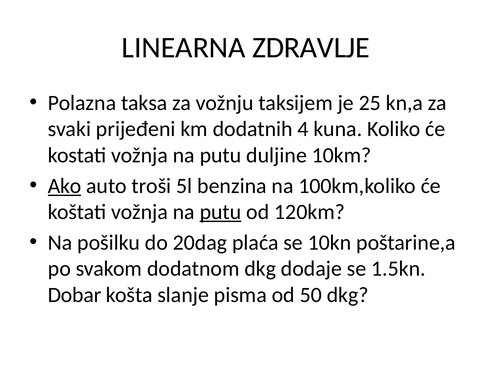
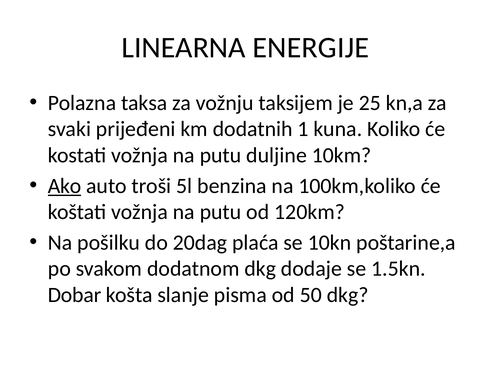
ZDRAVLJE: ZDRAVLJE -> ENERGIJE (311, 48)
4: 4 -> 1 (303, 129)
putu underline: present -> none (221, 212)
